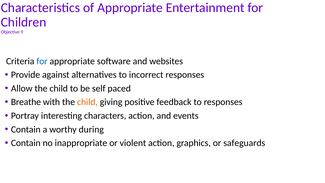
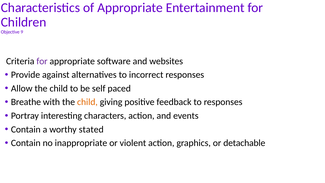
for colour: blue -> purple (42, 61)
during: during -> stated (91, 129)
safeguards: safeguards -> detachable (244, 143)
